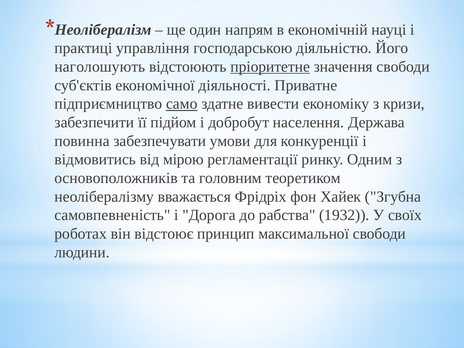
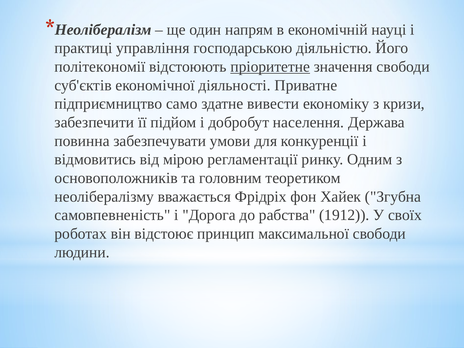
наголошують: наголошують -> політекономії (100, 67)
само underline: present -> none (182, 104)
1932: 1932 -> 1912 (344, 215)
